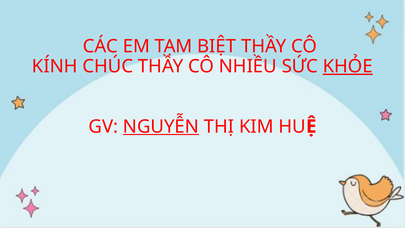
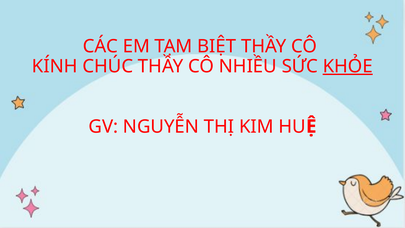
NGUYỄN underline: present -> none (161, 126)
